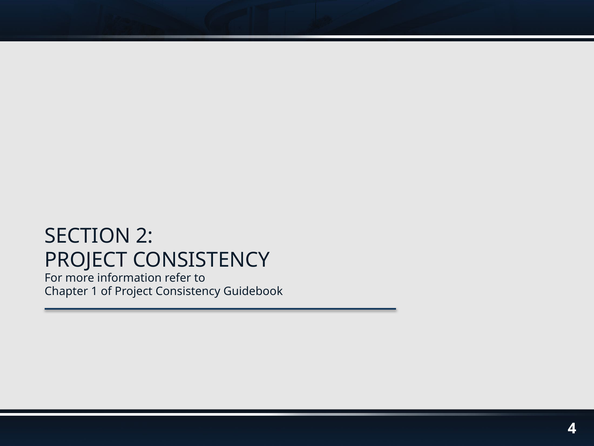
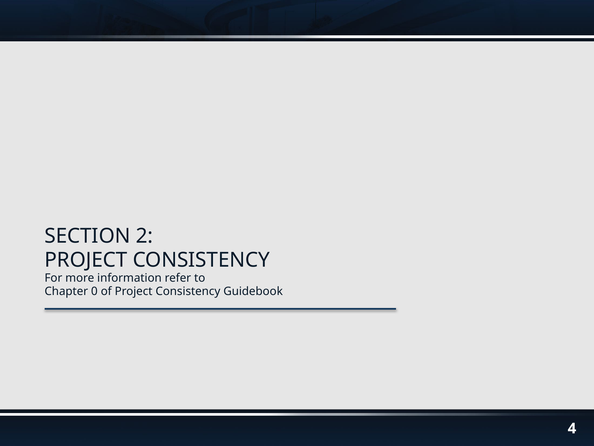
1: 1 -> 0 (94, 291)
